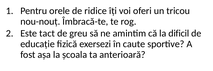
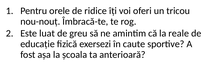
tact: tact -> luat (47, 33)
dificil: dificil -> reale (179, 33)
